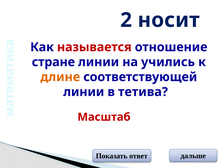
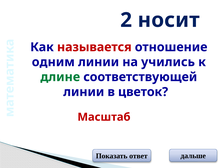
стране: стране -> одним (53, 62)
длине colour: orange -> green (60, 77)
тетива: тетива -> цветок (143, 92)
